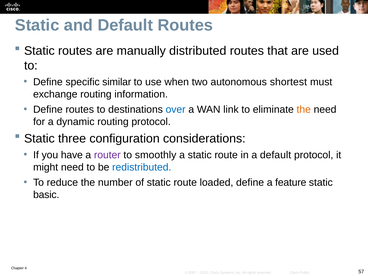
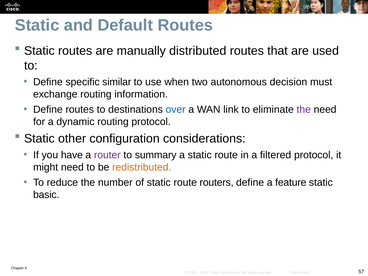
shortest: shortest -> decision (288, 82)
the colour: orange -> purple (304, 110)
three: three -> other (72, 138)
smoothly: smoothly -> summary (156, 155)
a default: default -> filtered (276, 155)
redistributed colour: blue -> orange (142, 167)
loaded: loaded -> routers (217, 183)
